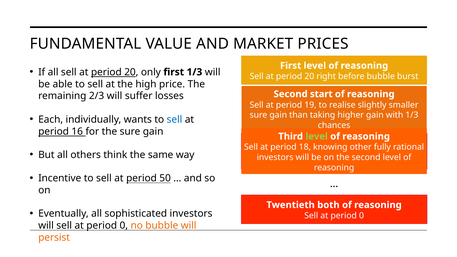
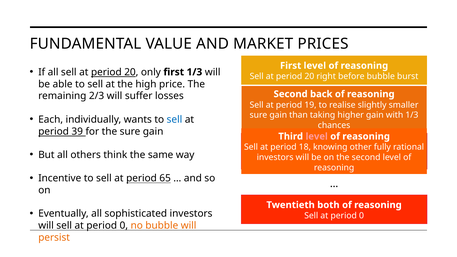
start: start -> back (321, 94)
16: 16 -> 39 (77, 131)
level colour: light green -> pink (317, 136)
50: 50 -> 65 (165, 178)
